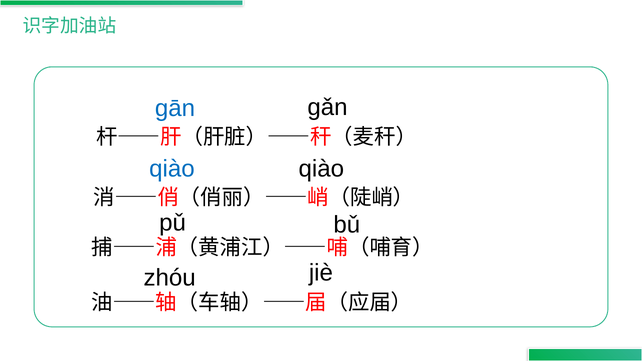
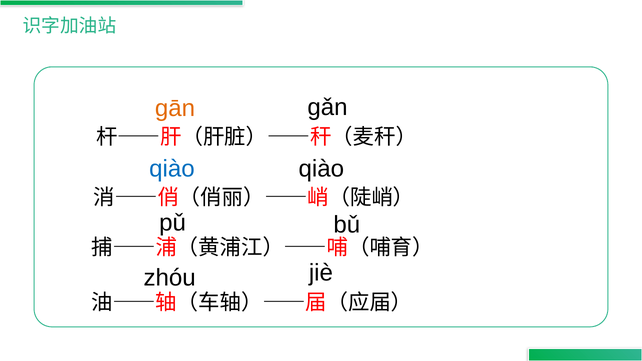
gān colour: blue -> orange (175, 108)
